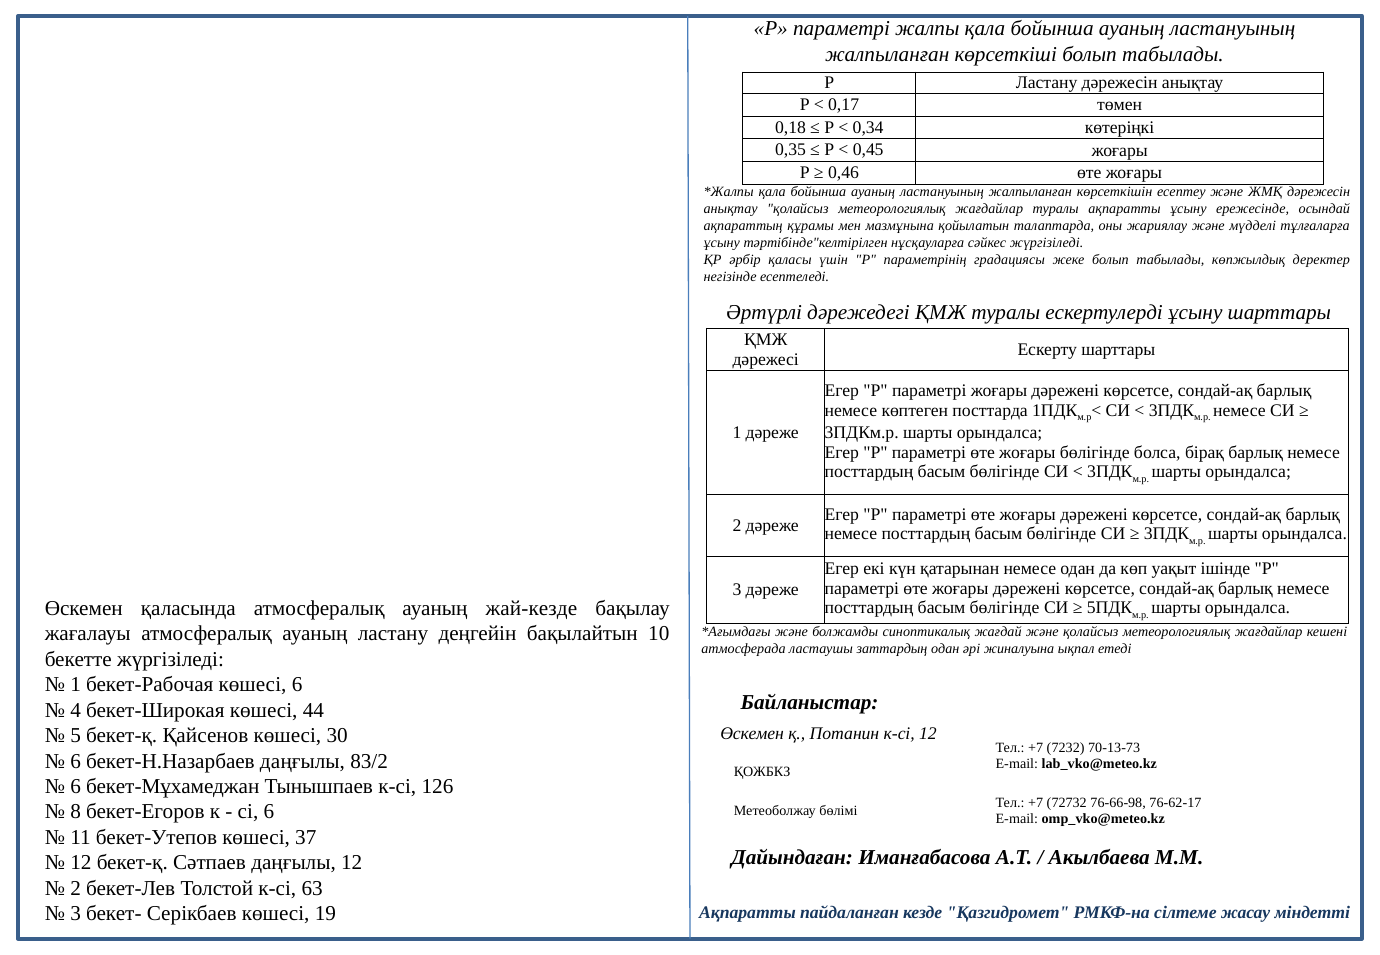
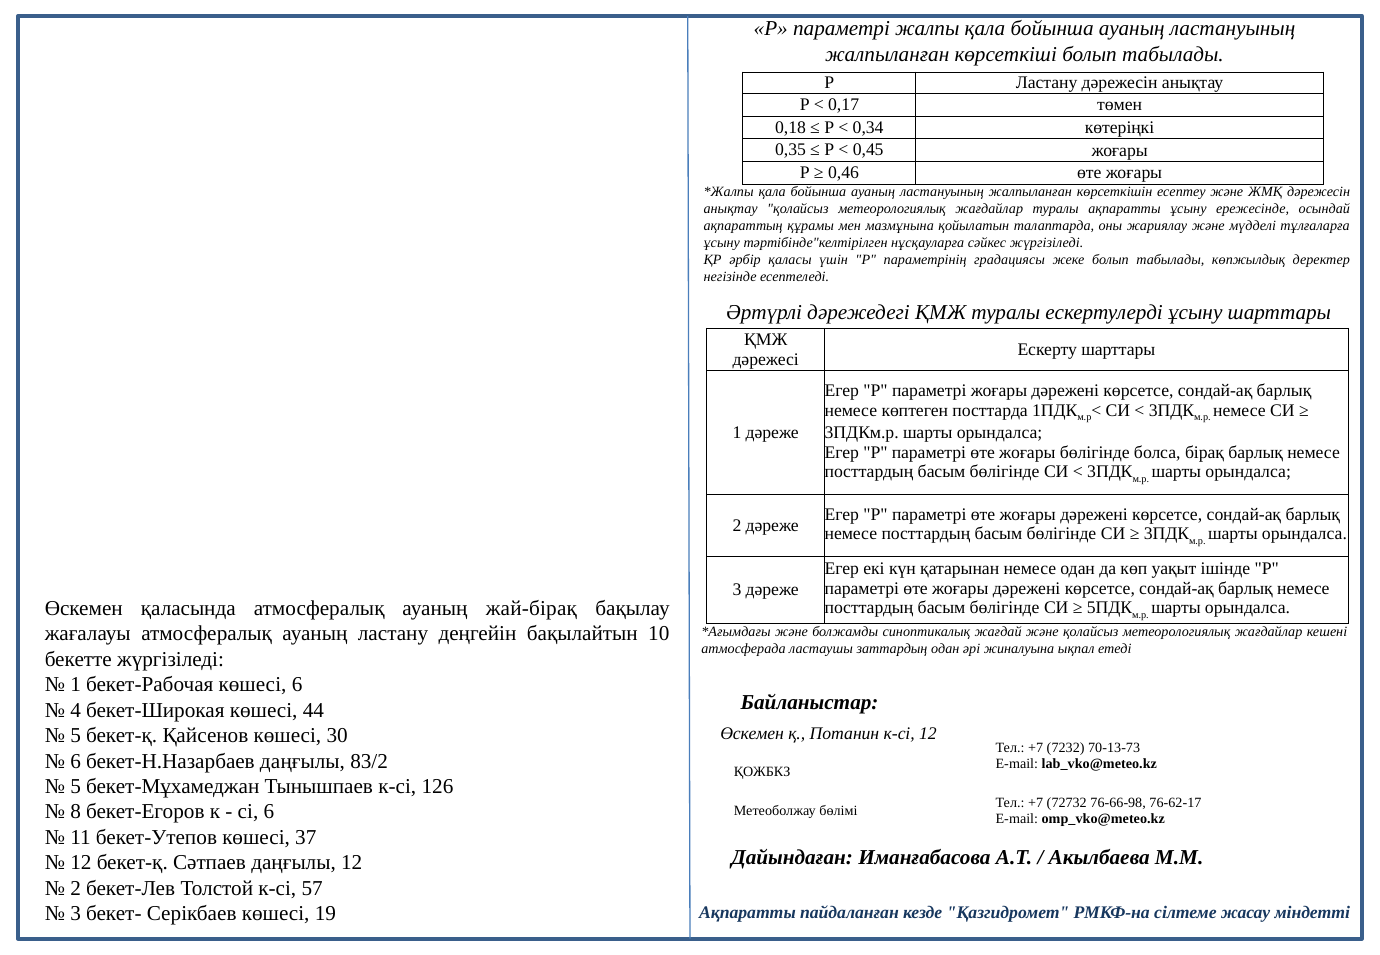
жай-кезде: жай-кезде -> жай-бірақ (531, 608)
6: 6 -> 5 (76, 787)
63: 63 -> 57 (312, 889)
